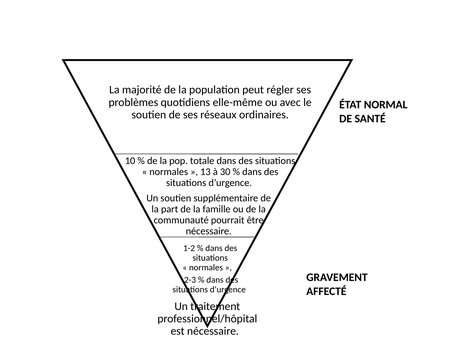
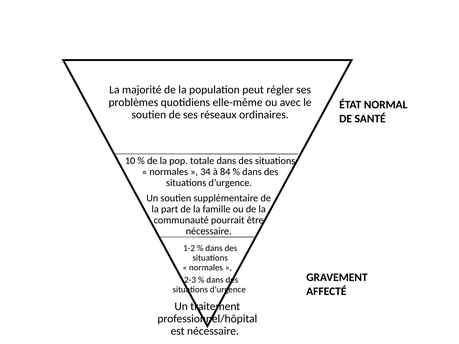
13: 13 -> 34 (205, 172)
30: 30 -> 84 (225, 172)
